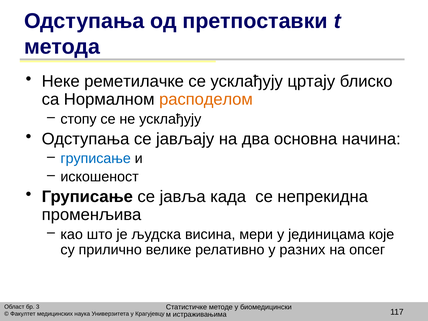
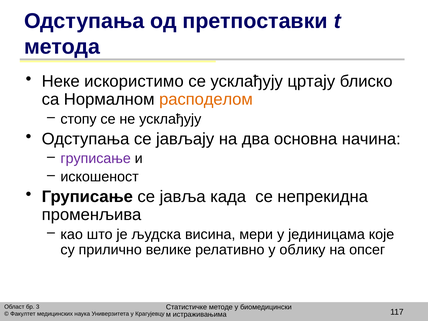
реметилачке: реметилачке -> искористимо (134, 81)
груписање colour: blue -> purple (96, 159)
разних: разних -> облику (302, 250)
